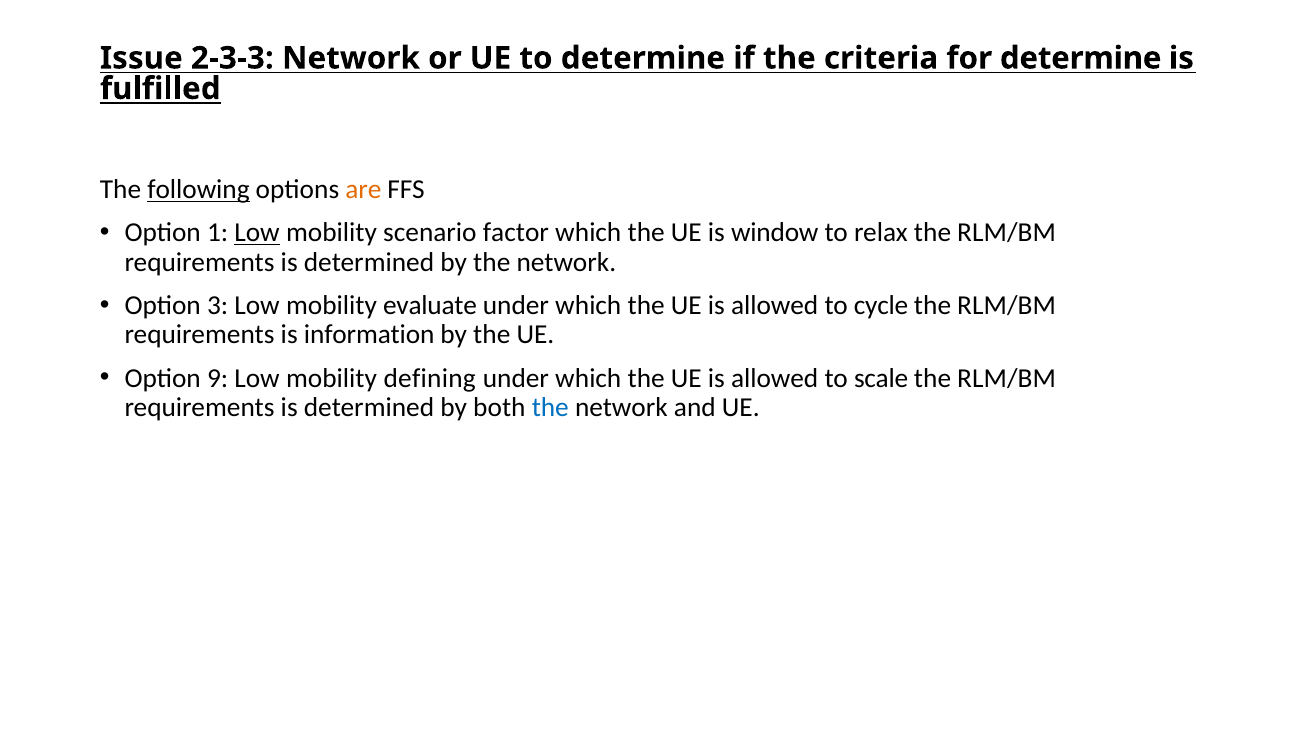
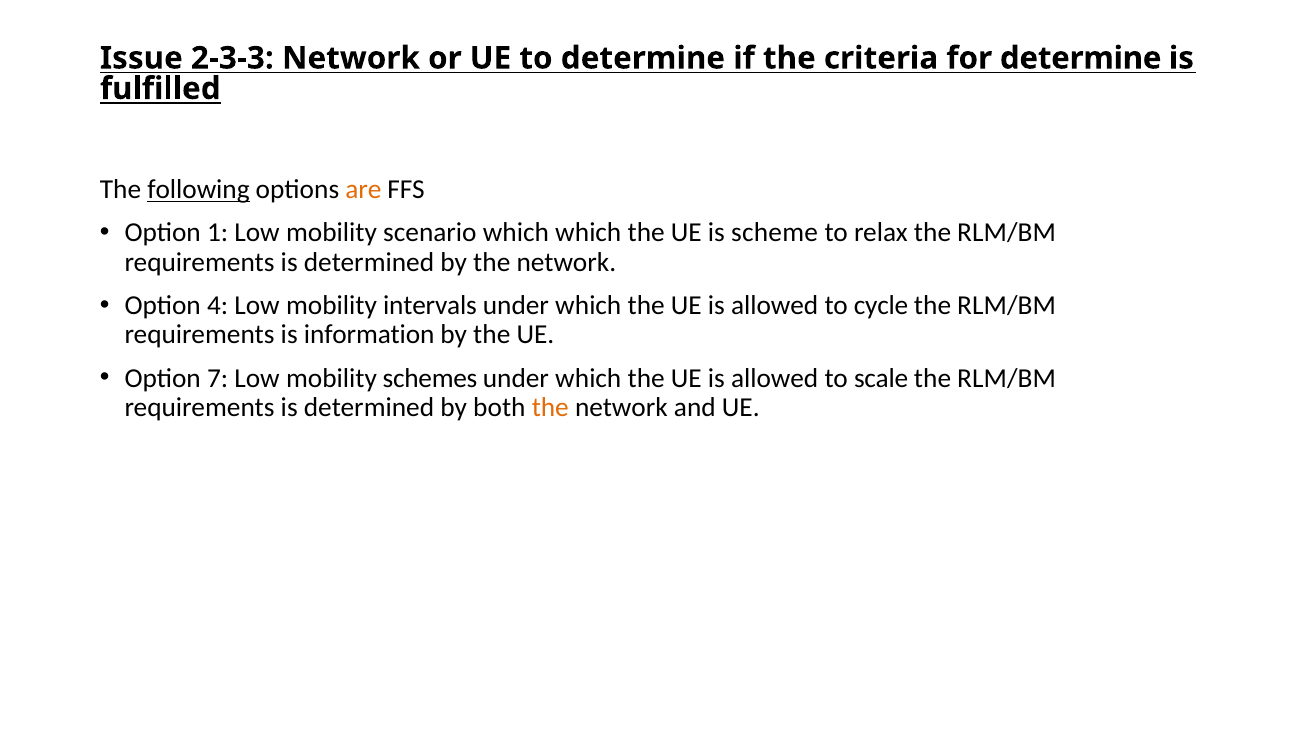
Low underline: present -> none (257, 233)
scenario factor: factor -> which (516, 233)
window: window -> scheme (775, 233)
3: 3 -> 4 (218, 306)
evaluate: evaluate -> intervals (430, 306)
9: 9 -> 7 (218, 378)
defining: defining -> schemes (430, 378)
the colour: blue -> orange (550, 408)
